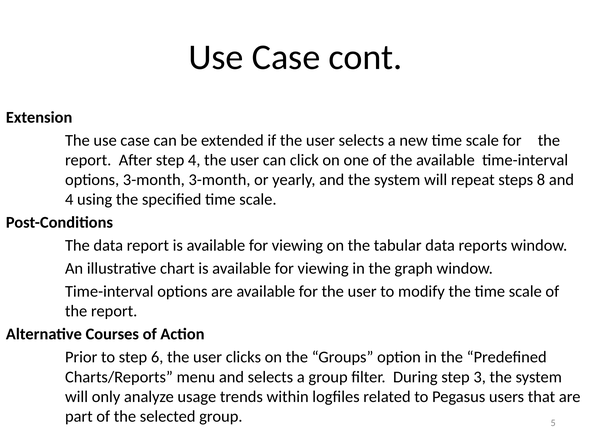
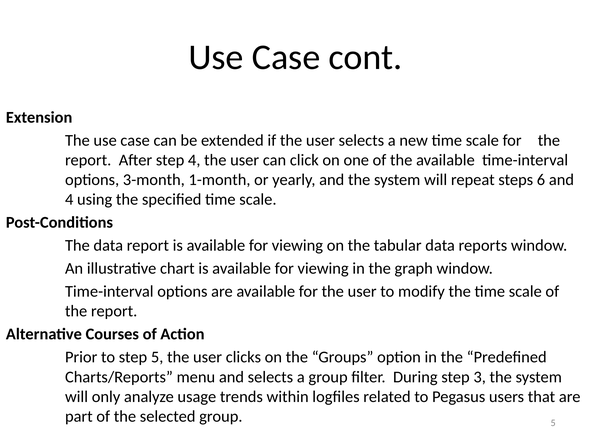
3-month 3-month: 3-month -> 1-month (220, 180)
8: 8 -> 6 (541, 180)
step 6: 6 -> 5 (157, 357)
